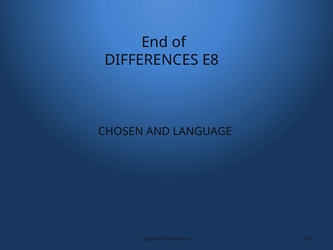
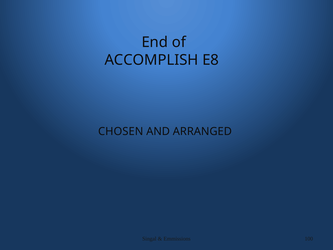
DIFFERENCES: DIFFERENCES -> ACCOMPLISH (151, 60)
LANGUAGE: LANGUAGE -> ARRANGED (202, 131)
